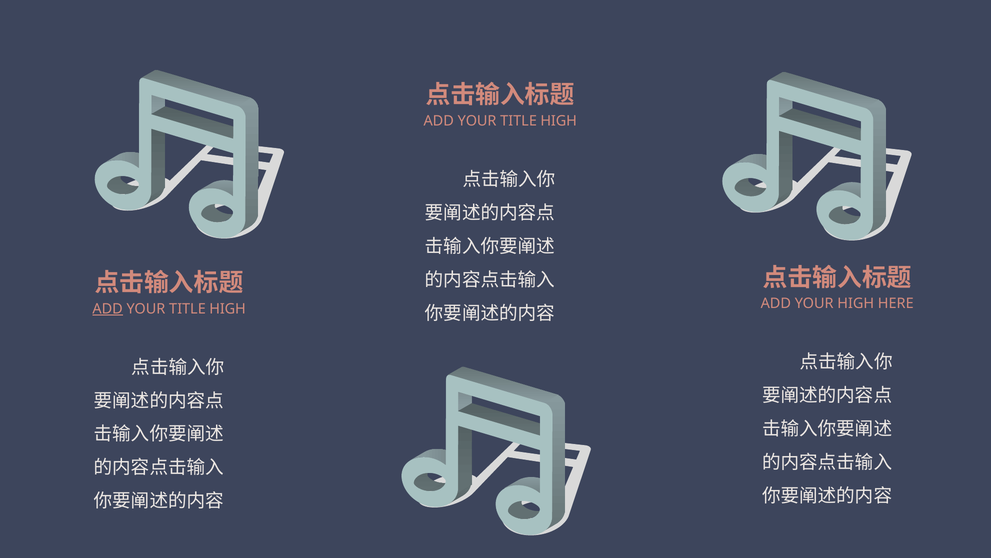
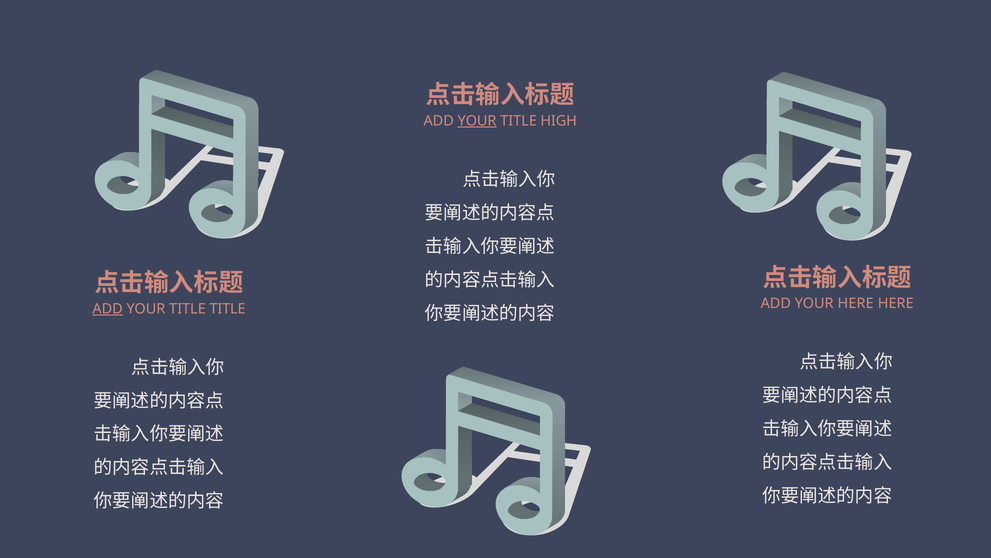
YOUR underline: none -> present (477, 121)
YOUR HIGH: HIGH -> HERE (856, 303)
HIGH: HIGH -> TITLE (228, 308)
